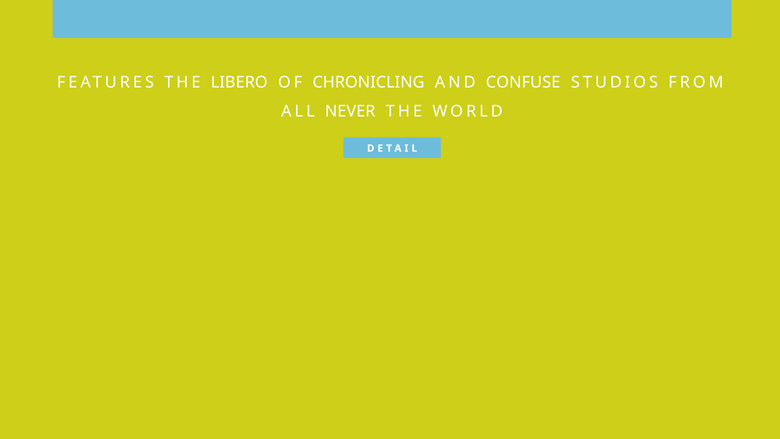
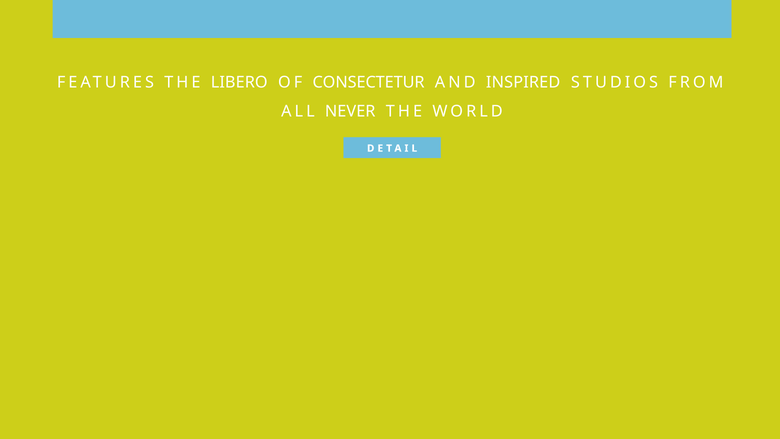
CHRONICLING: CHRONICLING -> CONSECTETUR (369, 82)
CONFUSE: CONFUSE -> INSPIRED (523, 82)
